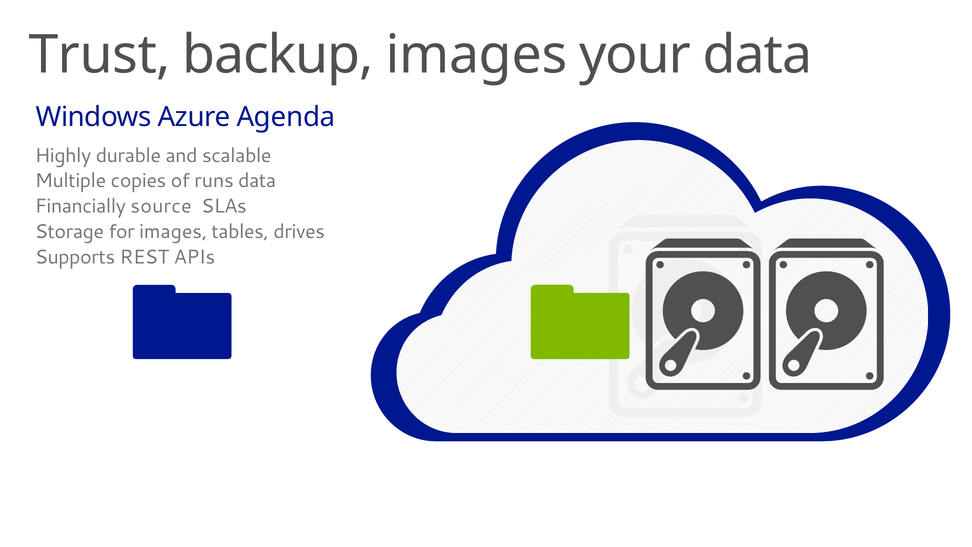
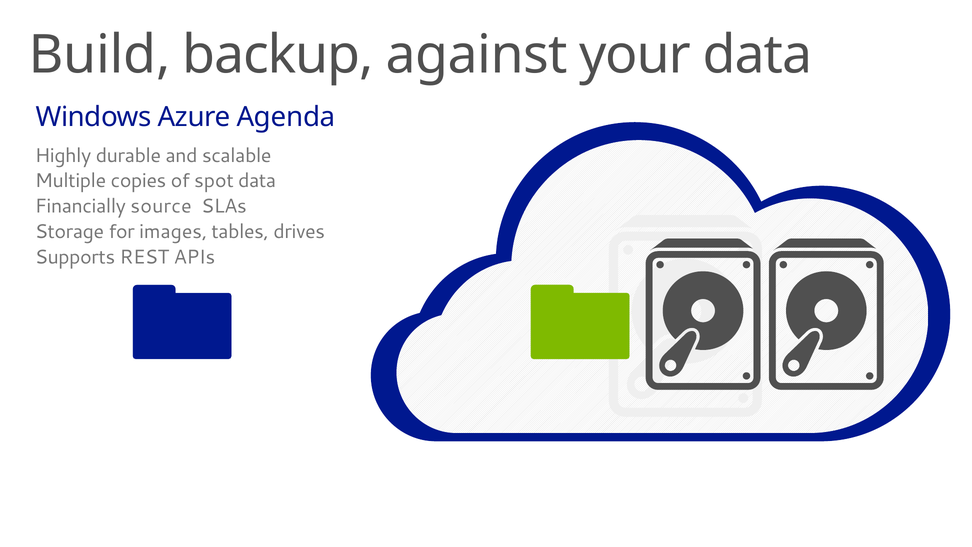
Trust: Trust -> Build (100, 55)
backup images: images -> against (477, 55)
runs: runs -> spot (214, 181)
